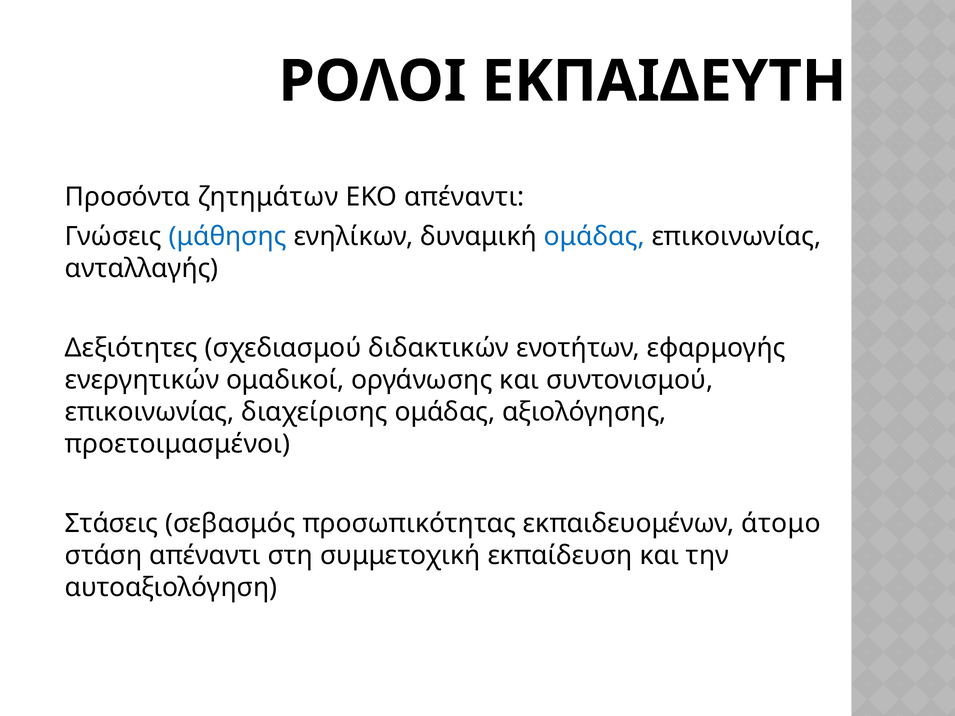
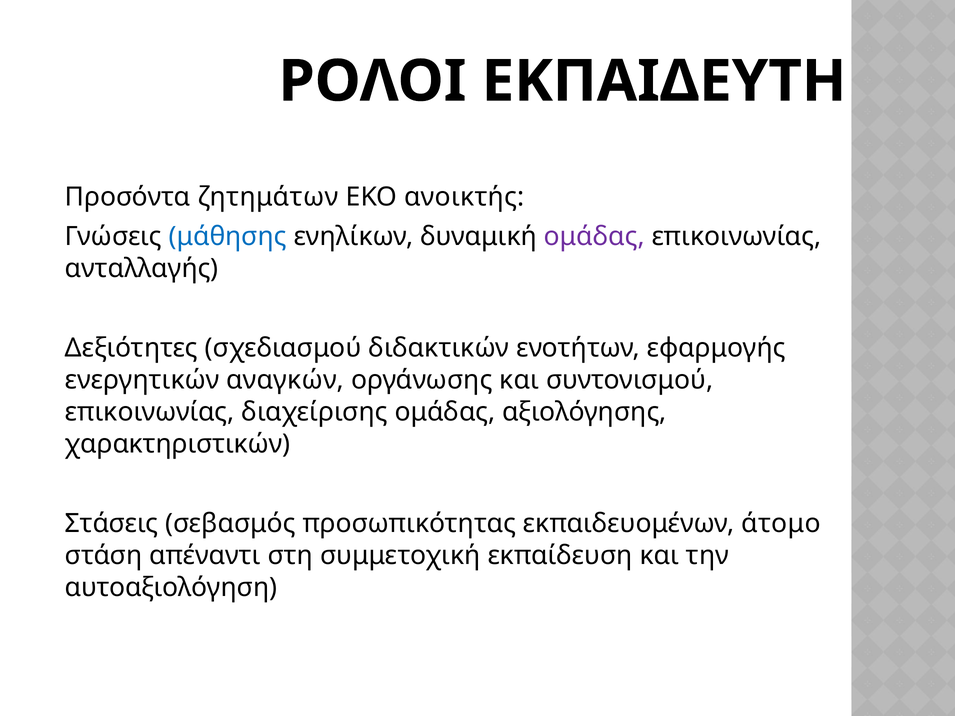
ΕΚΟ απέναντι: απέναντι -> ανοικτής (464, 197)
ομάδας colour: blue -> purple (594, 237)
ομαδικοί: ομαδικοί -> αναγκών (285, 380)
προετοιμασμένοι: προετοιμασμένοι -> χαρακτηριστικών (178, 444)
